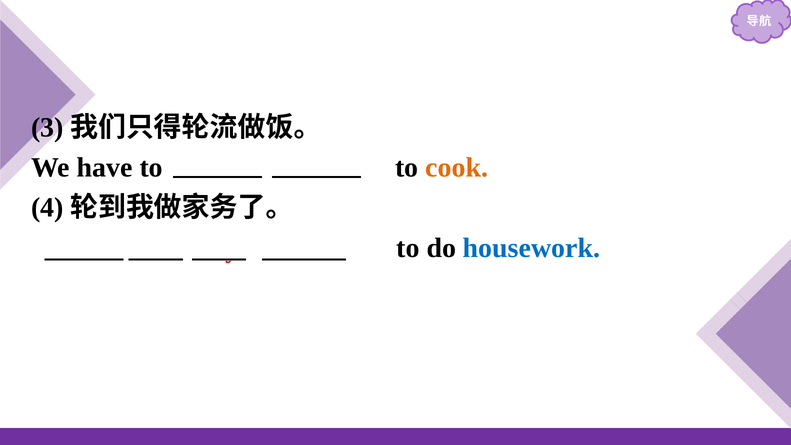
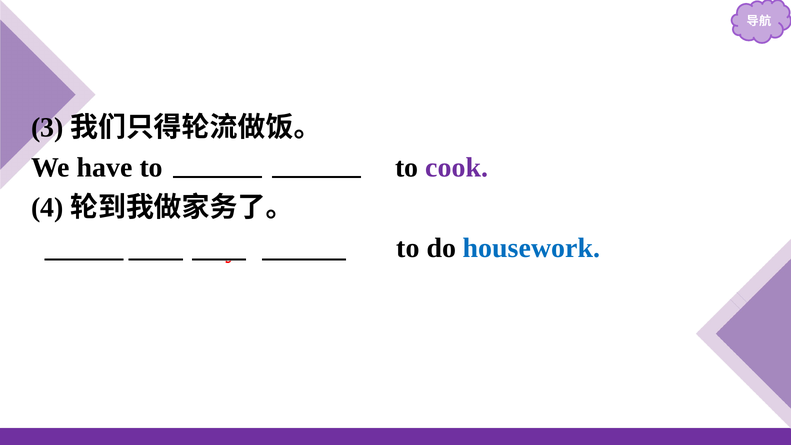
cook colour: orange -> purple (457, 167)
